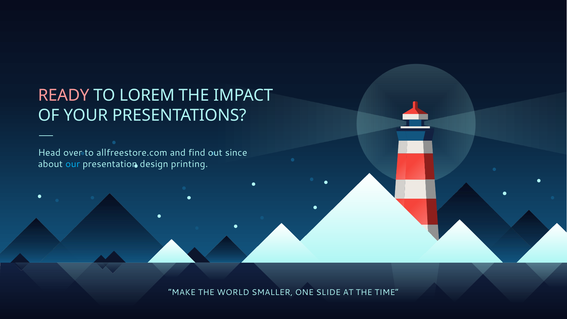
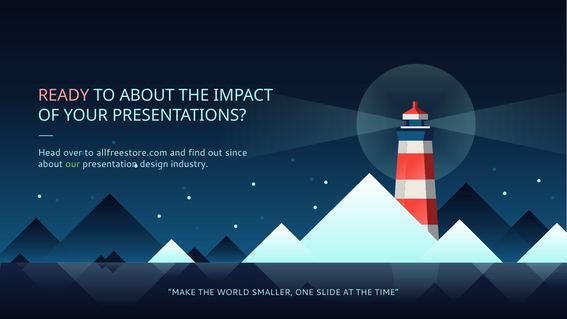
TO LOREM: LOREM -> ABOUT (147, 95)
our colour: light blue -> light green (73, 164)
printing: printing -> industry (190, 164)
